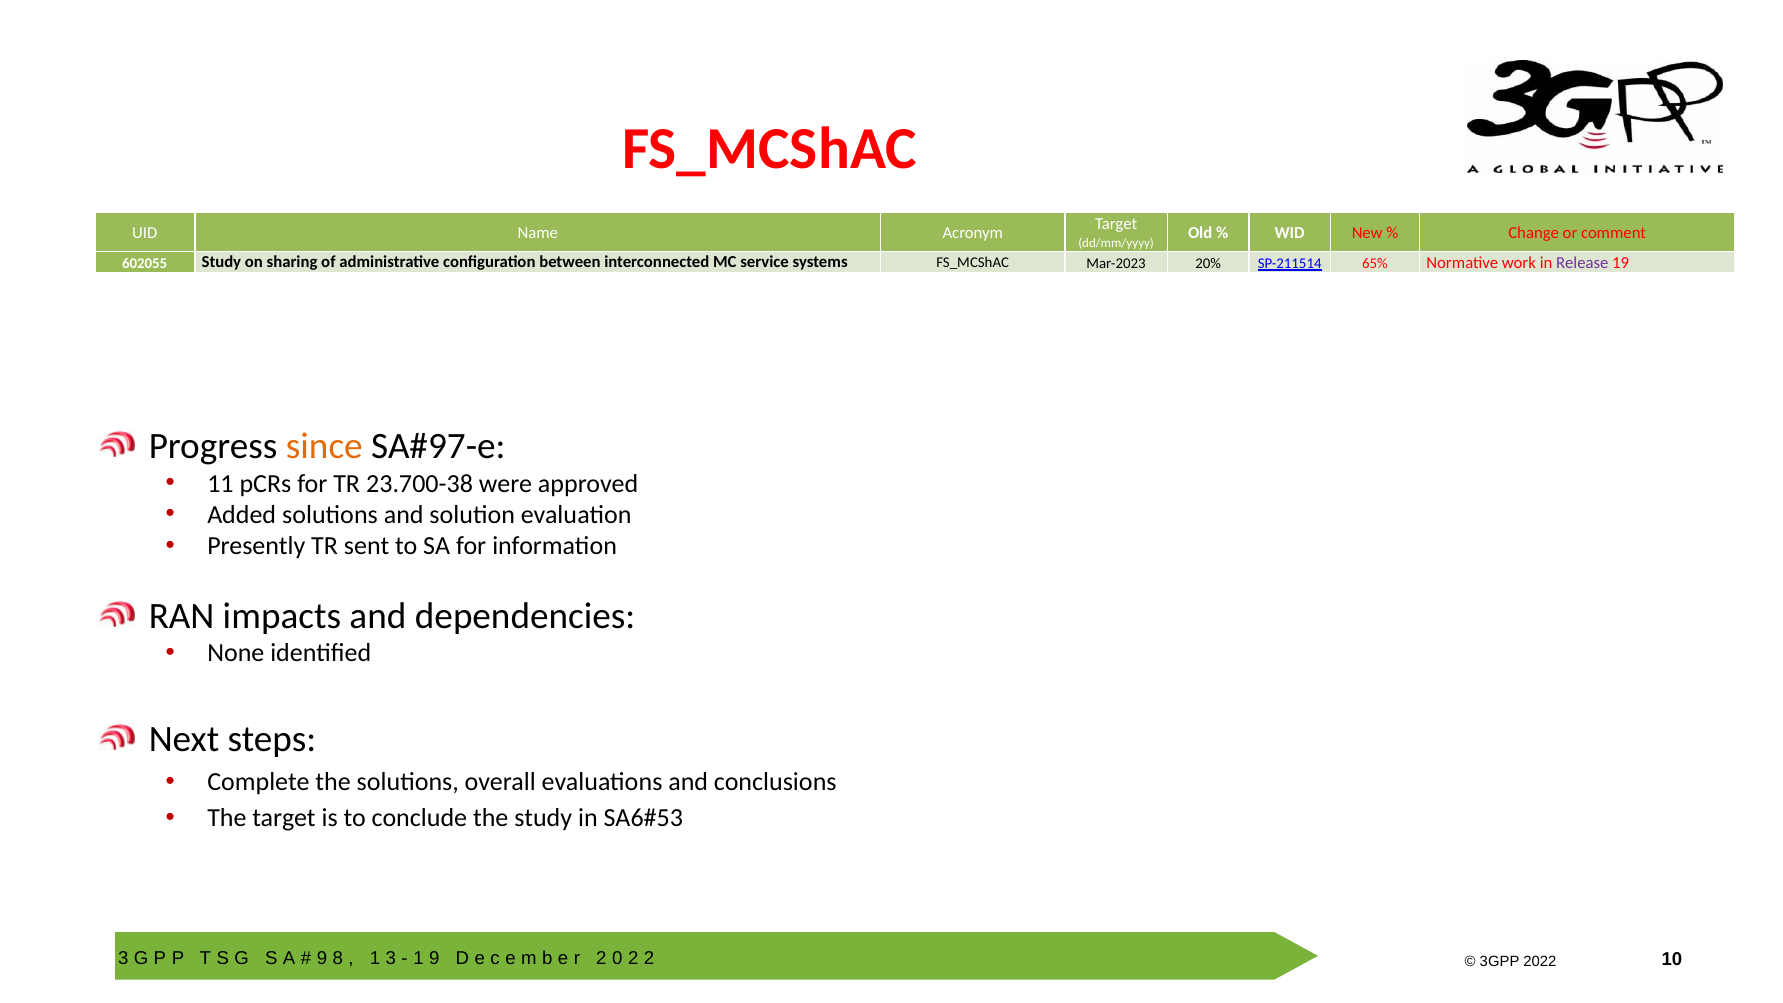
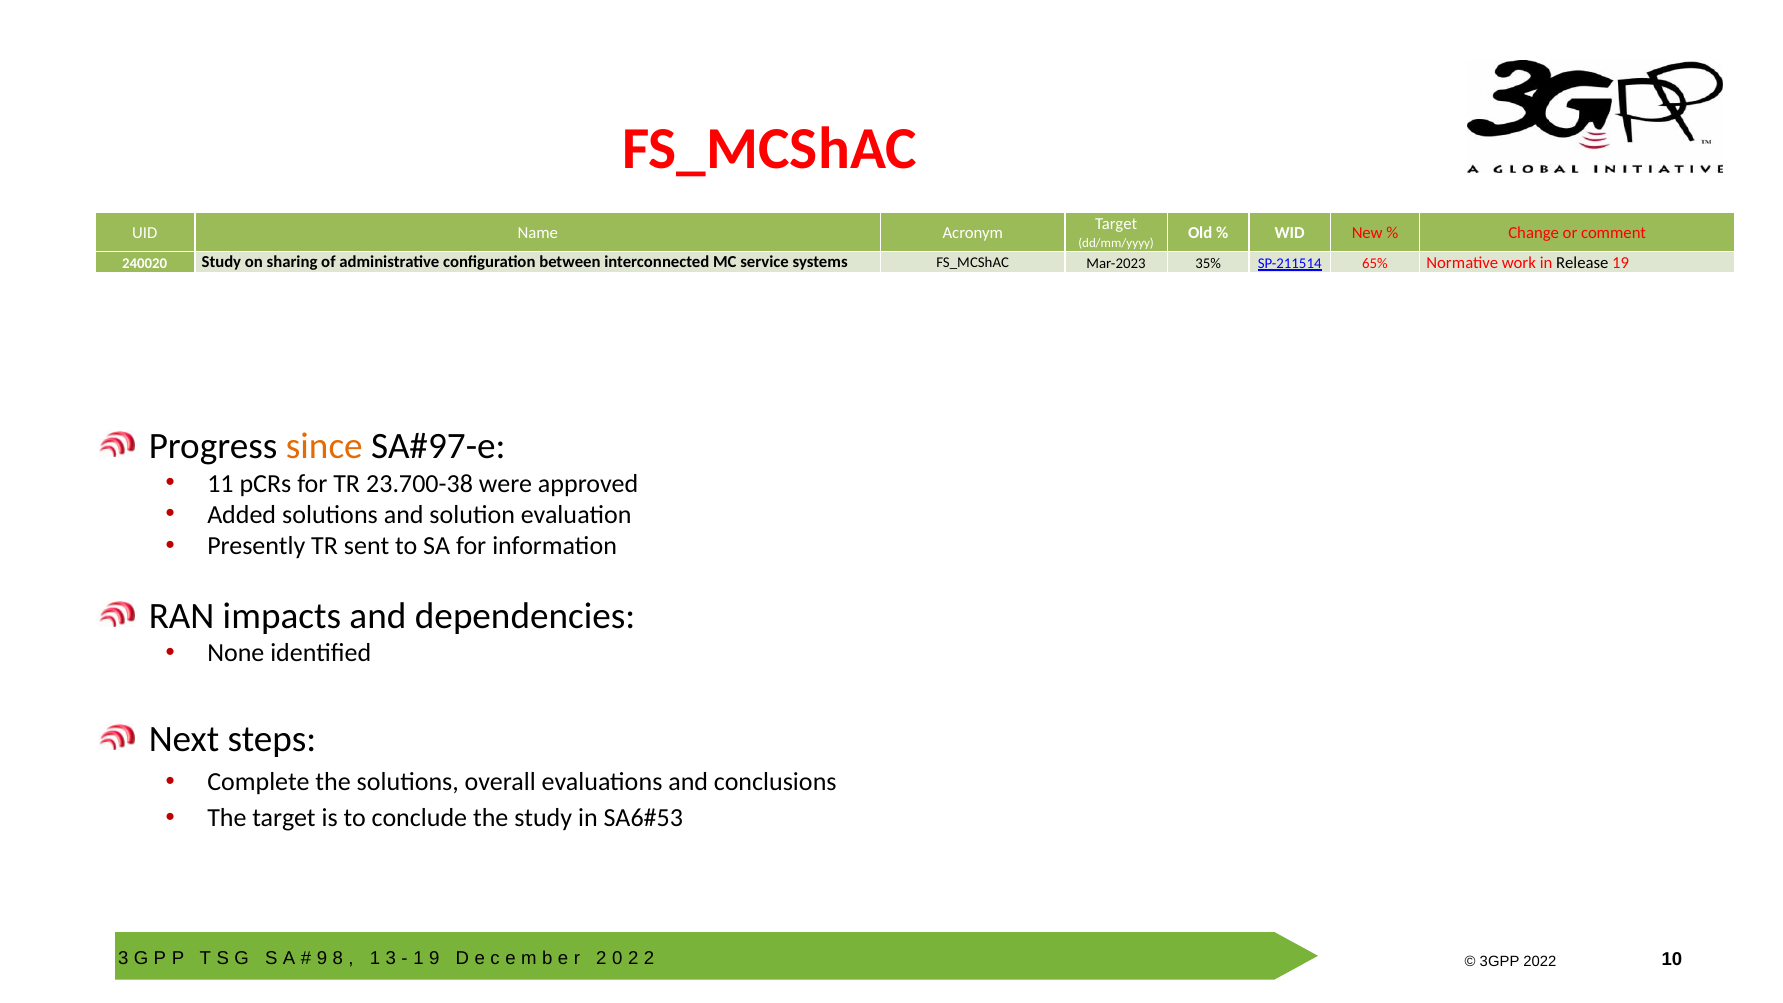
602055: 602055 -> 240020 (145, 263)
20%: 20% -> 35% (1208, 263)
Release colour: purple -> black (1582, 263)
